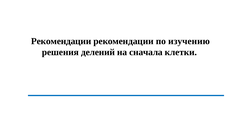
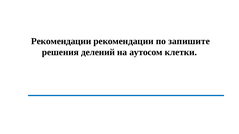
изучению: изучению -> запишите (189, 41)
сначала: сначала -> аутосом (146, 52)
